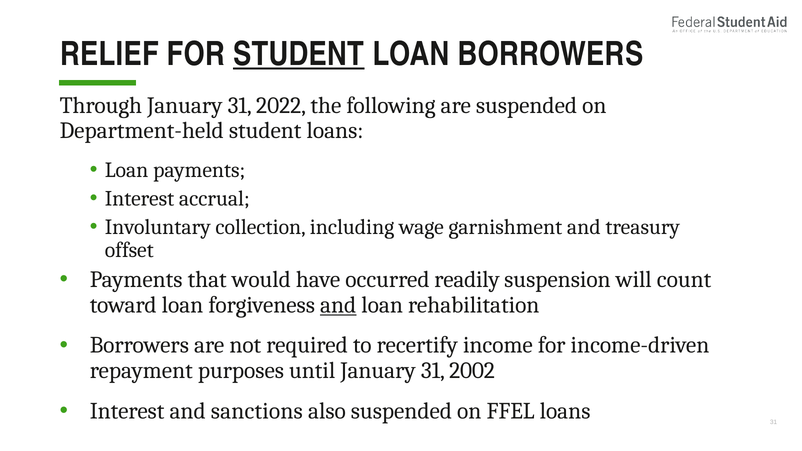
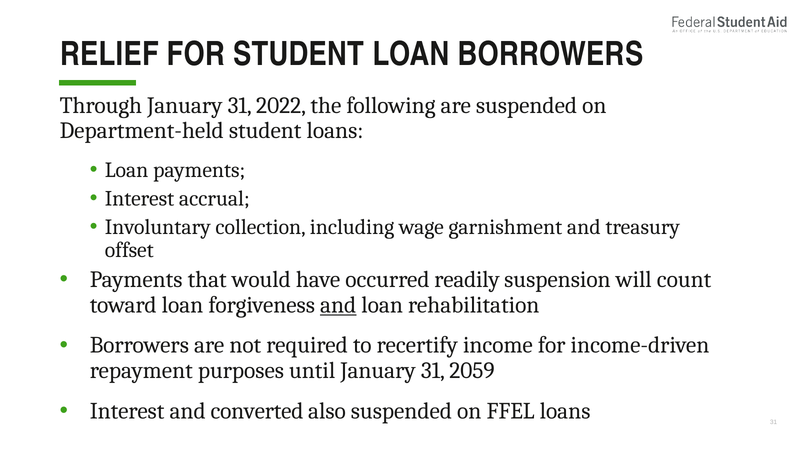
STUDENT underline: present -> none (299, 54)
2002: 2002 -> 2059 (472, 371)
sanctions: sanctions -> converted (257, 411)
